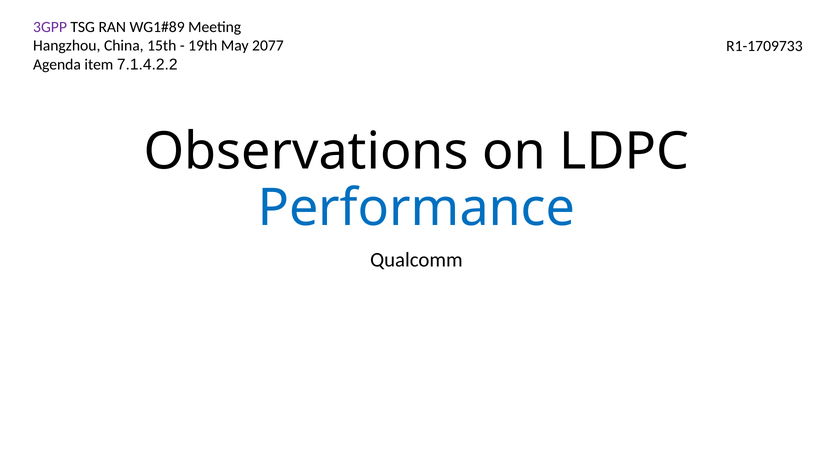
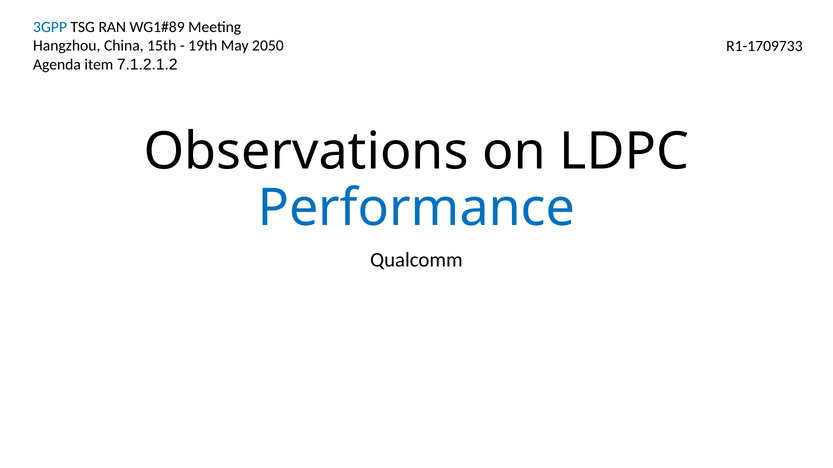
3GPP colour: purple -> blue (50, 27)
2077: 2077 -> 2050 (268, 46)
7.1.4.2.2: 7.1.4.2.2 -> 7.1.2.1.2 (147, 65)
